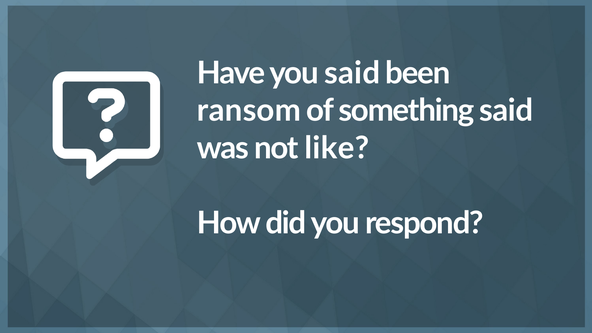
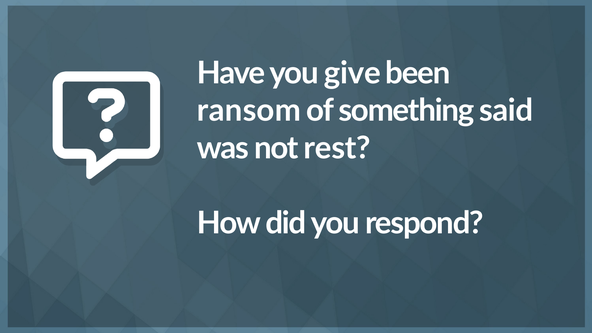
you said: said -> give (352, 73)
like: like -> rest (337, 148)
